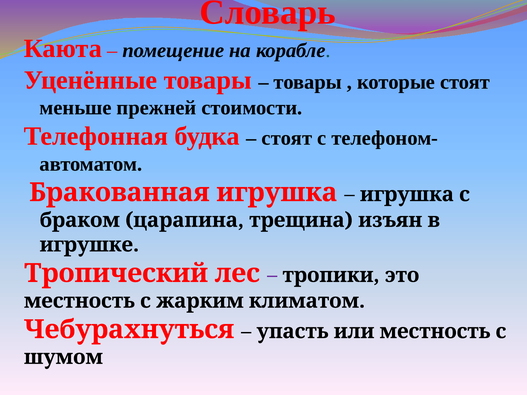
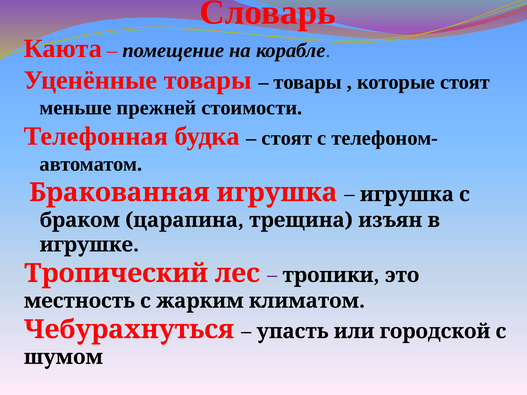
или местность: местность -> городской (435, 332)
